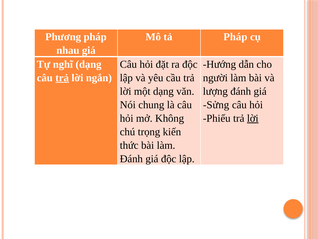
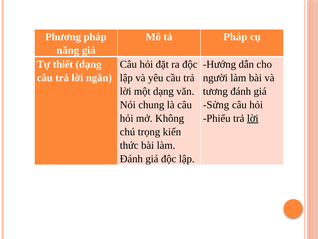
nhau: nhau -> năng (68, 50)
nghĩ: nghĩ -> thiết (63, 64)
trả underline: present -> none (62, 78)
lượng: lượng -> tương (215, 91)
